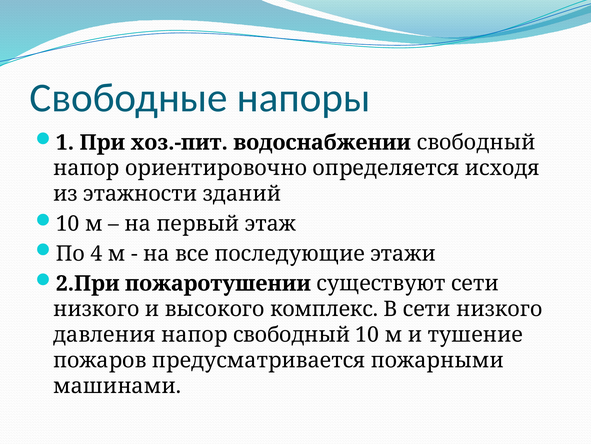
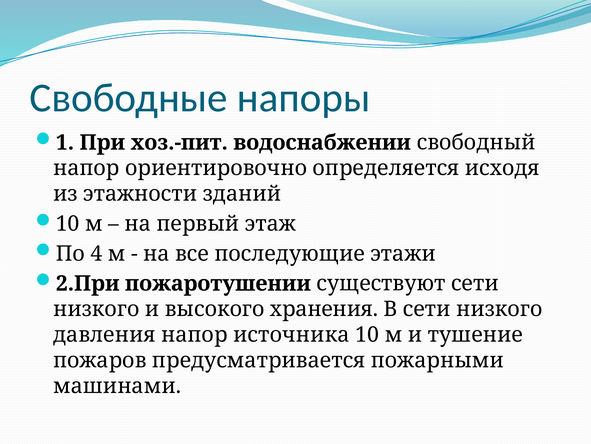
комплекс: комплекс -> хранения (324, 309)
напор свободный: свободный -> источника (291, 334)
